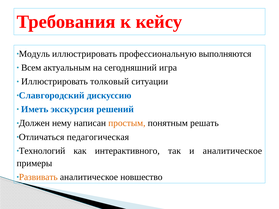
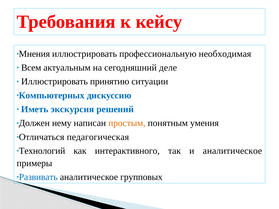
Модуль: Модуль -> Мнения (34, 54)
выполняются: выполняются -> необходимая (225, 54)
игра: игра -> деле (168, 68)
толковый: толковый -> принятию (110, 82)
Славгородский: Славгородский -> Компьютерных (52, 95)
решать: решать -> умения (204, 123)
Развивать colour: orange -> blue (38, 177)
новшество: новшество -> групповых (141, 177)
